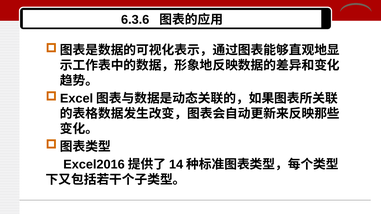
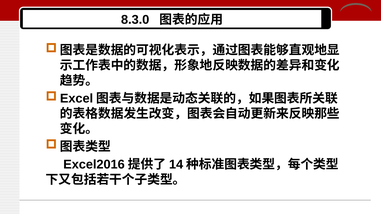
6.3.6: 6.3.6 -> 8.3.0 (135, 20)
